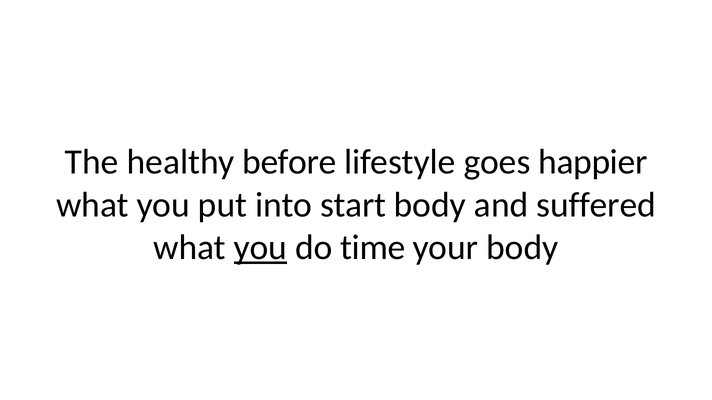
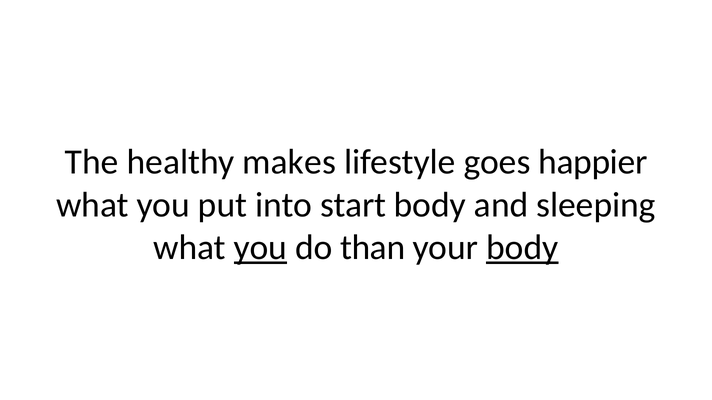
before: before -> makes (289, 162)
suffered: suffered -> sleeping (596, 205)
time: time -> than (373, 248)
body underline: none -> present (522, 248)
